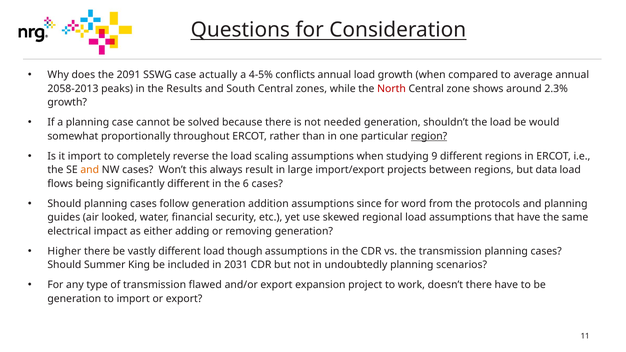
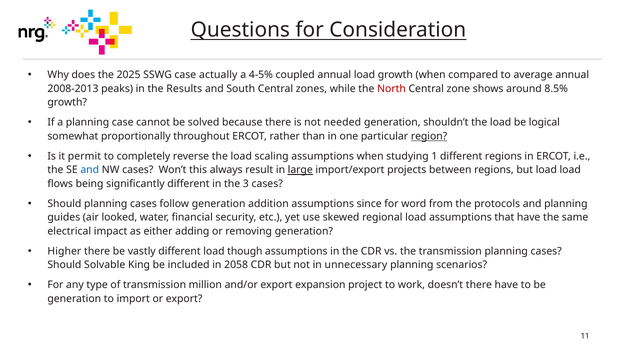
2091: 2091 -> 2025 (129, 75)
conflicts: conflicts -> coupled (295, 75)
2058-2013: 2058-2013 -> 2008-2013 (73, 89)
2.3%: 2.3% -> 8.5% (556, 89)
would: would -> logical (544, 123)
it import: import -> permit (84, 156)
9: 9 -> 1 (434, 156)
and colour: orange -> blue (90, 170)
large underline: none -> present (300, 170)
but data: data -> load (546, 170)
6: 6 -> 3 (246, 184)
Summer: Summer -> Solvable (105, 265)
2031: 2031 -> 2058 (236, 265)
undoubtedly: undoubtedly -> unnecessary (356, 265)
flawed: flawed -> million (205, 285)
